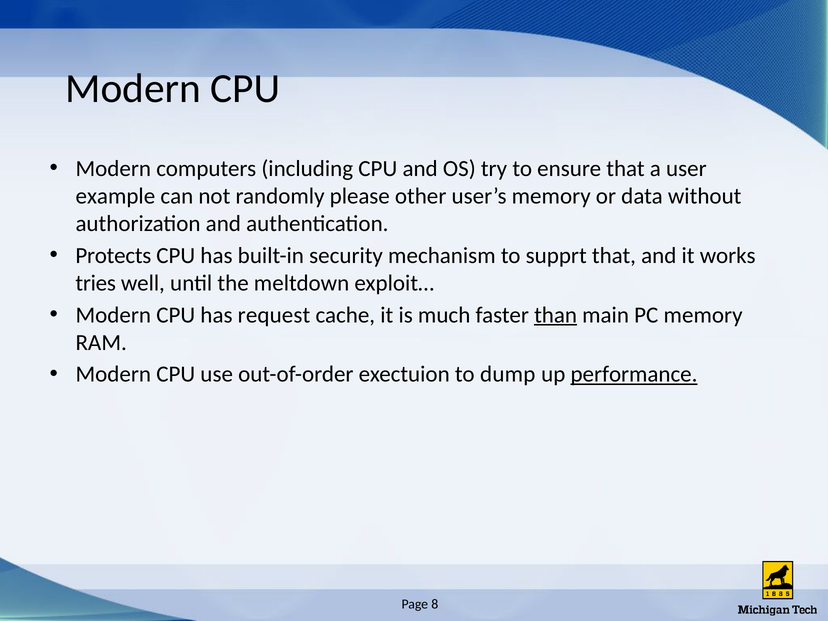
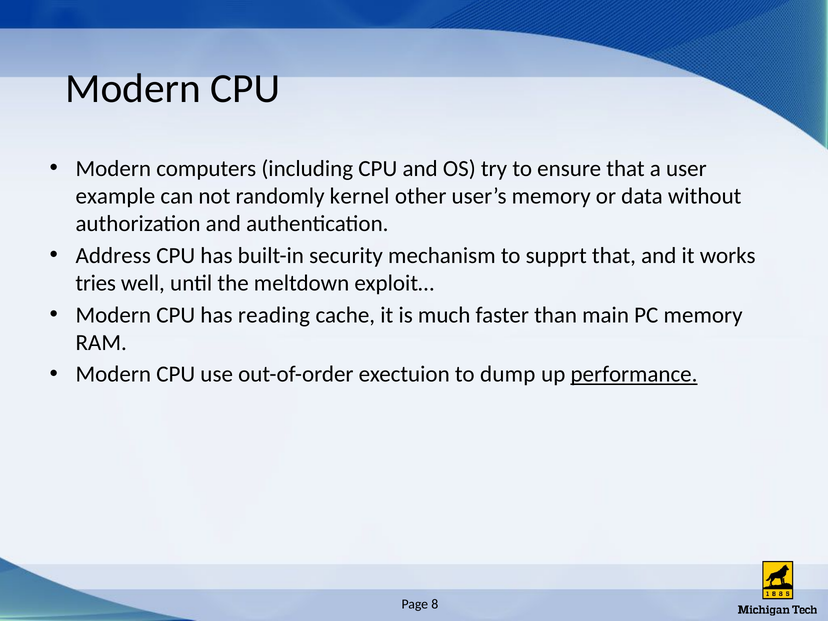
please: please -> kernel (360, 196)
Protects: Protects -> Address (113, 256)
request: request -> reading (274, 315)
than underline: present -> none (556, 315)
